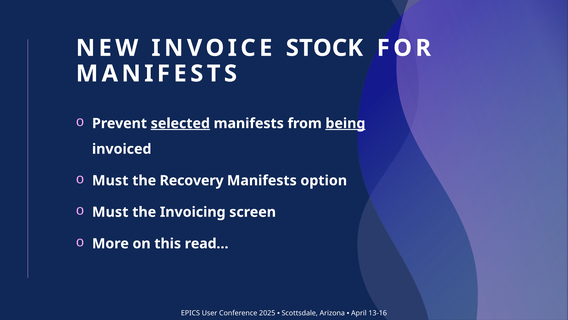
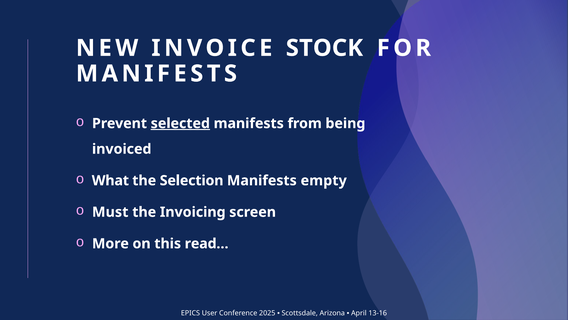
being underline: present -> none (345, 123)
Must: Must -> What (110, 180)
Recovery: Recovery -> Selection (192, 180)
option: option -> empty (324, 180)
